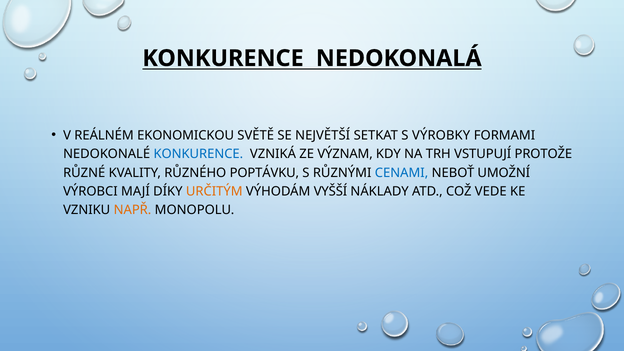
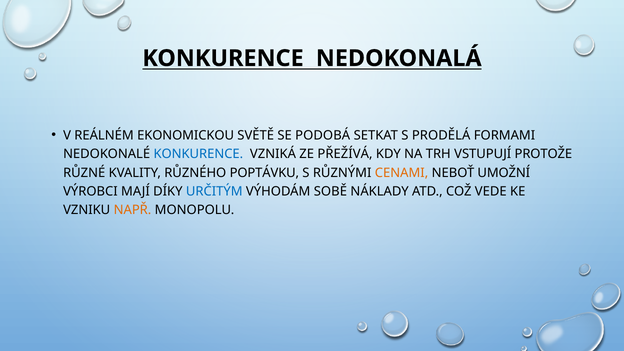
NEJVĚTŠÍ: NEJVĚTŠÍ -> PODOBÁ (323, 135)
VÝROBKY: VÝROBKY -> PRODĚLÁ (441, 135)
VÝZNAM: VÝZNAM -> PŘEŽÍVÁ (345, 154)
CENAMI colour: blue -> orange (402, 173)
URČITÝM colour: orange -> blue (214, 191)
VYŠŠÍ: VYŠŠÍ -> SOBĚ (330, 191)
